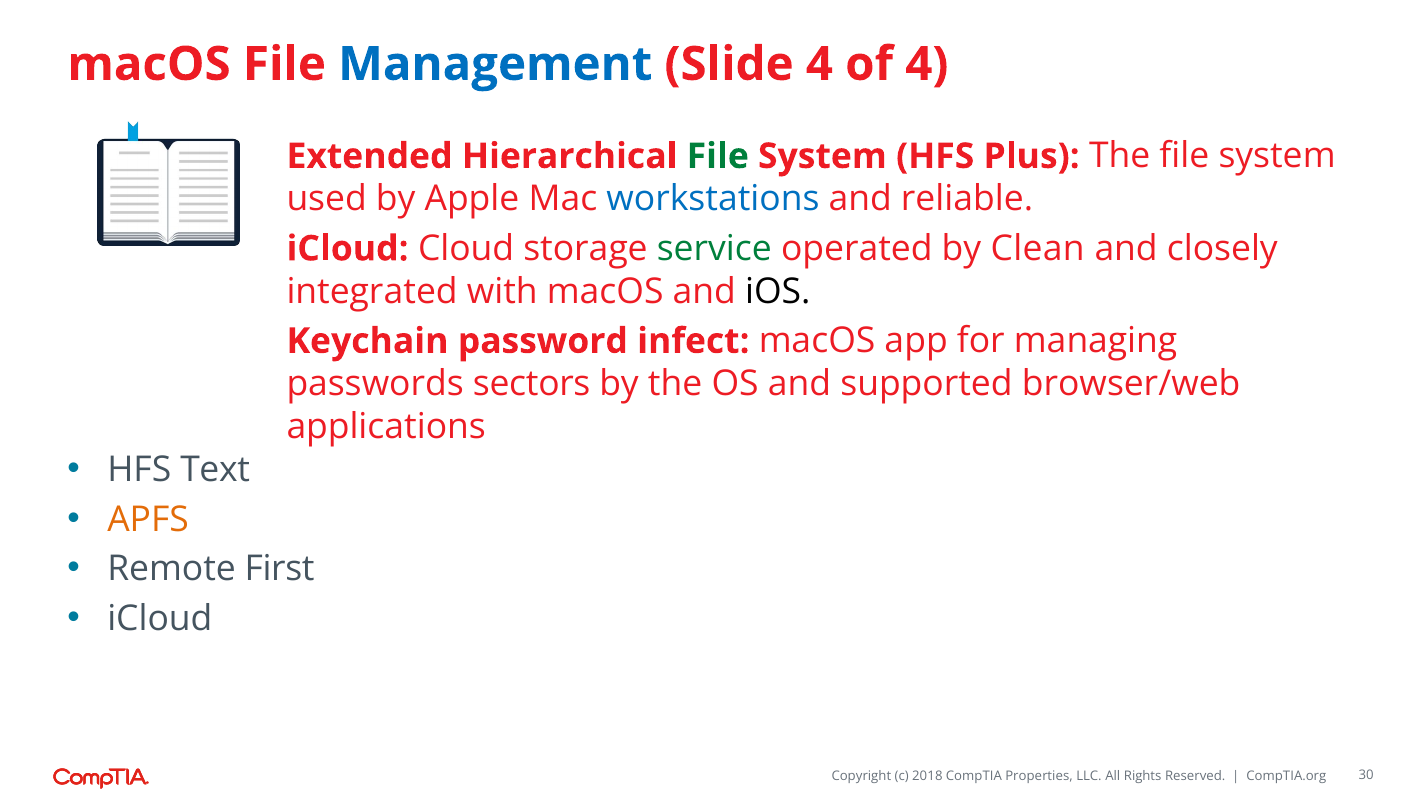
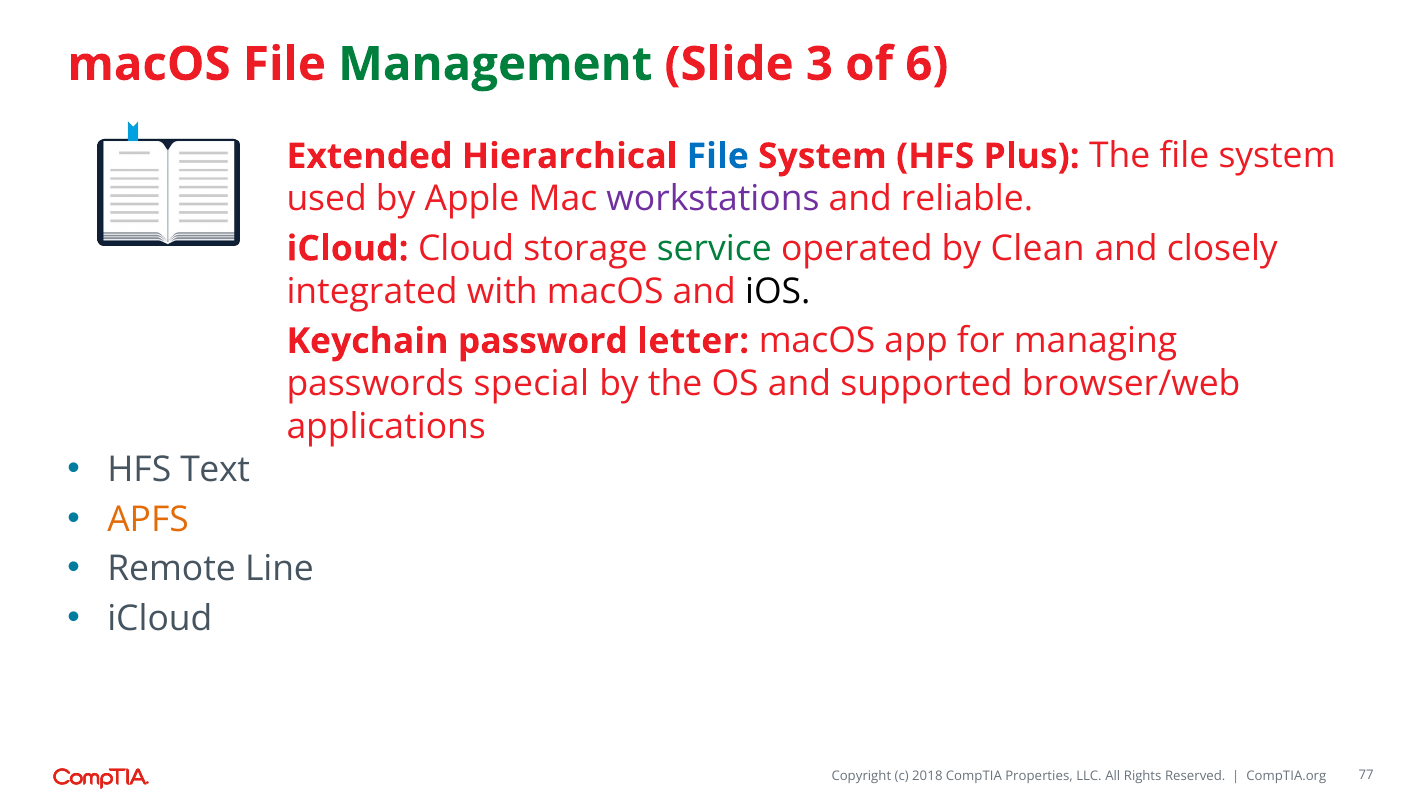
Management colour: blue -> green (495, 64)
Slide 4: 4 -> 3 (819, 64)
of 4: 4 -> 6 (927, 64)
File colour: green -> blue (718, 156)
workstations colour: blue -> purple (713, 199)
infect: infect -> letter (693, 341)
sectors: sectors -> special (531, 383)
First: First -> Line (279, 569)
30: 30 -> 77 (1366, 774)
